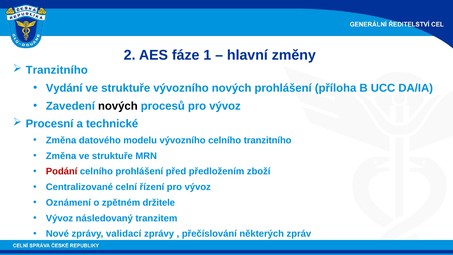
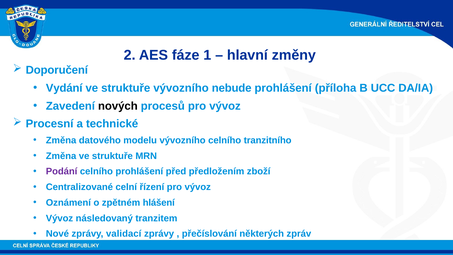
Tranzitního: Tranzitního -> Doporučení (57, 70)
vývozního nových: nových -> nebude (232, 88)
Podání colour: red -> purple (62, 171)
držitele: držitele -> hlášení (159, 203)
